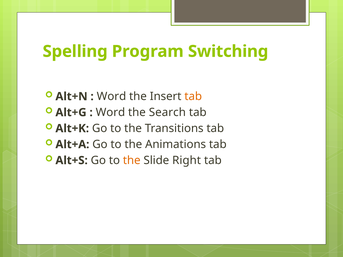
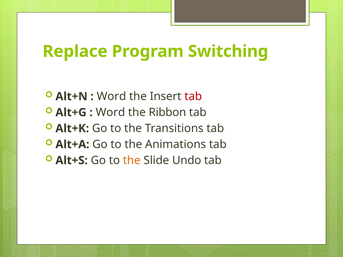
Spelling: Spelling -> Replace (75, 51)
tab colour: orange -> red (193, 97)
Search: Search -> Ribbon (167, 113)
Right: Right -> Undo (187, 161)
